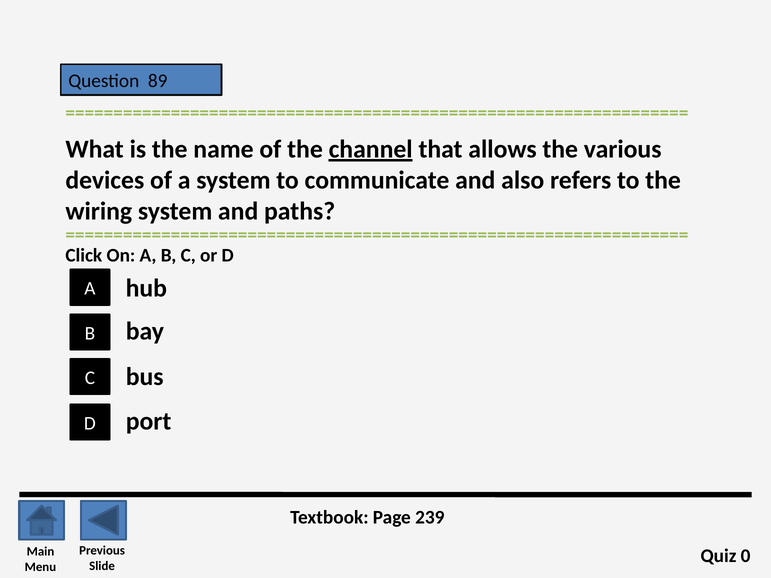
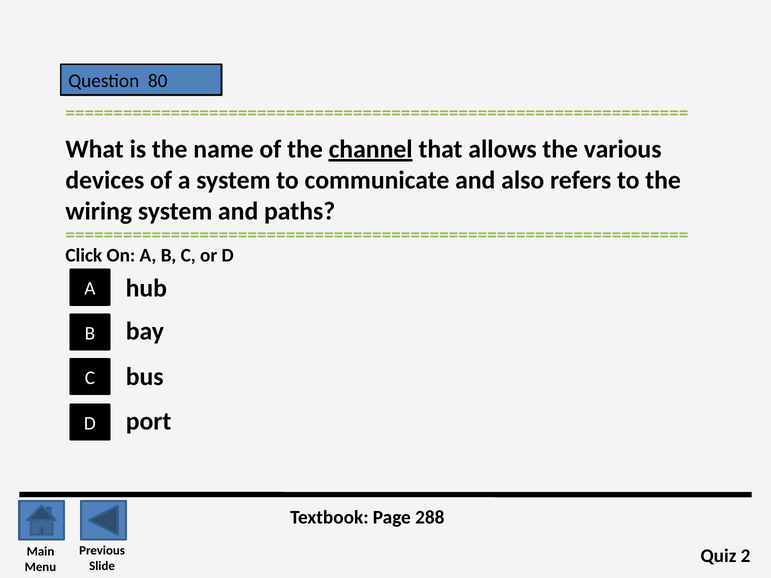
89: 89 -> 80 (158, 81)
239: 239 -> 288 (430, 518)
0: 0 -> 2 (746, 556)
